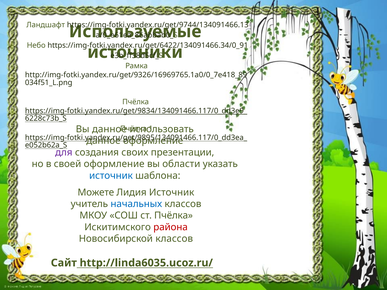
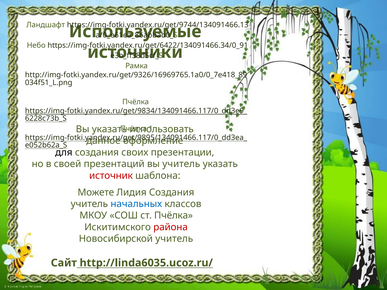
Вы данное: данное -> указать (109, 129)
для colour: purple -> black (64, 153)
своей оформление: оформление -> презентаций (114, 164)
вы области: области -> учитель (181, 164)
источник colour: blue -> red (111, 176)
Лидия Источник: Источник -> Создания (172, 193)
Новосибирской классов: классов -> учитель (174, 239)
